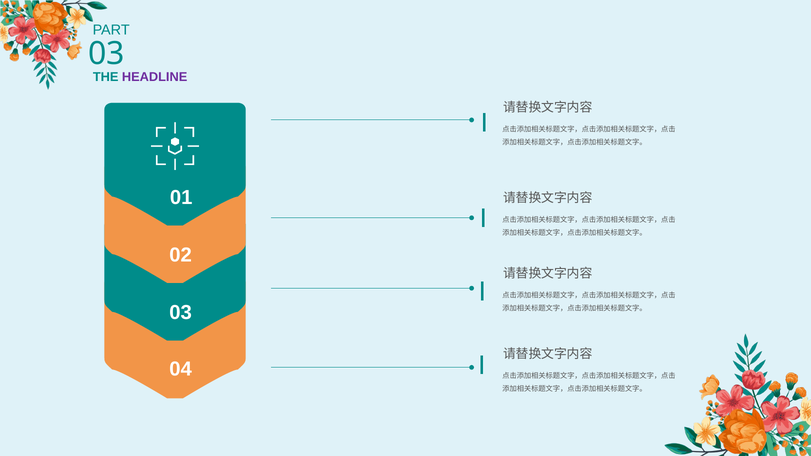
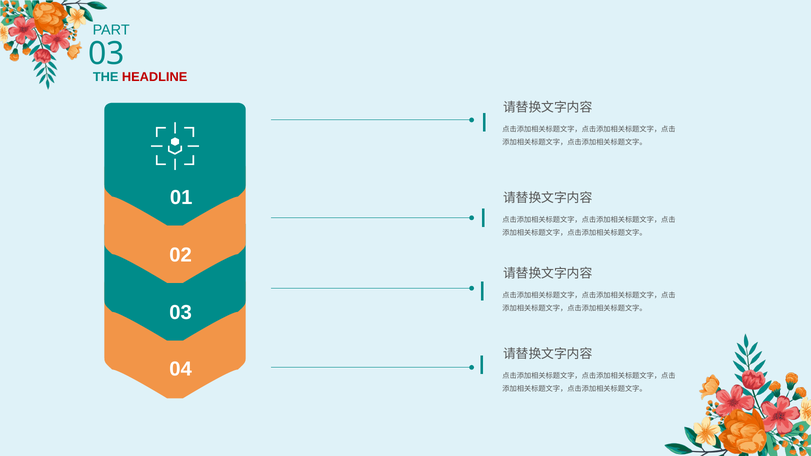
HEADLINE colour: purple -> red (155, 77)
